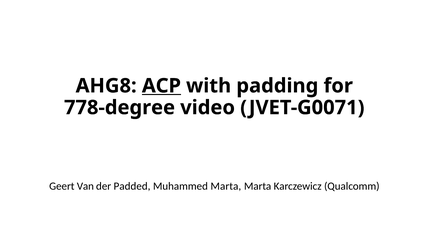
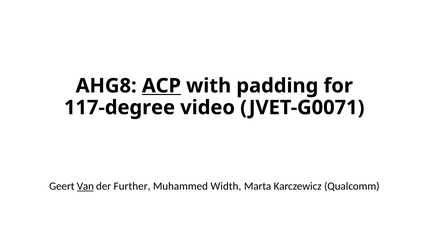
778-degree: 778-degree -> 117-degree (120, 108)
Van underline: none -> present (85, 186)
Padded: Padded -> Further (132, 186)
Muhammed Marta: Marta -> Width (226, 186)
